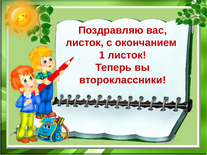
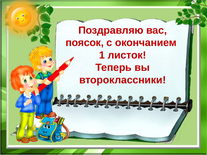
листок: листок -> поясок (85, 43)
